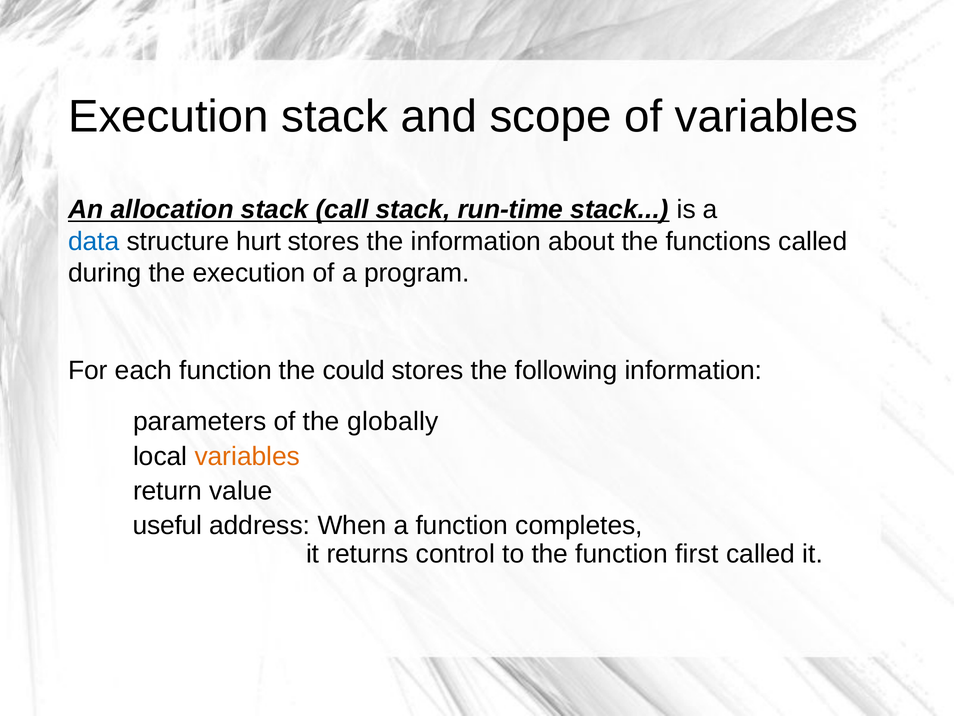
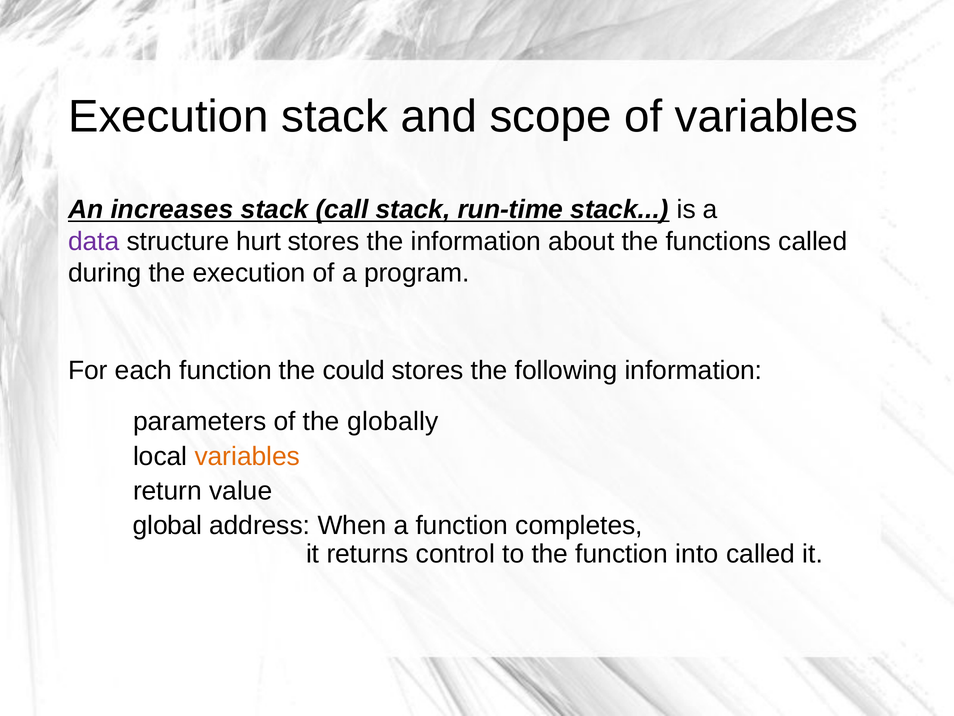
allocation: allocation -> increases (172, 209)
data colour: blue -> purple (94, 241)
useful: useful -> global (168, 525)
first: first -> into (697, 554)
